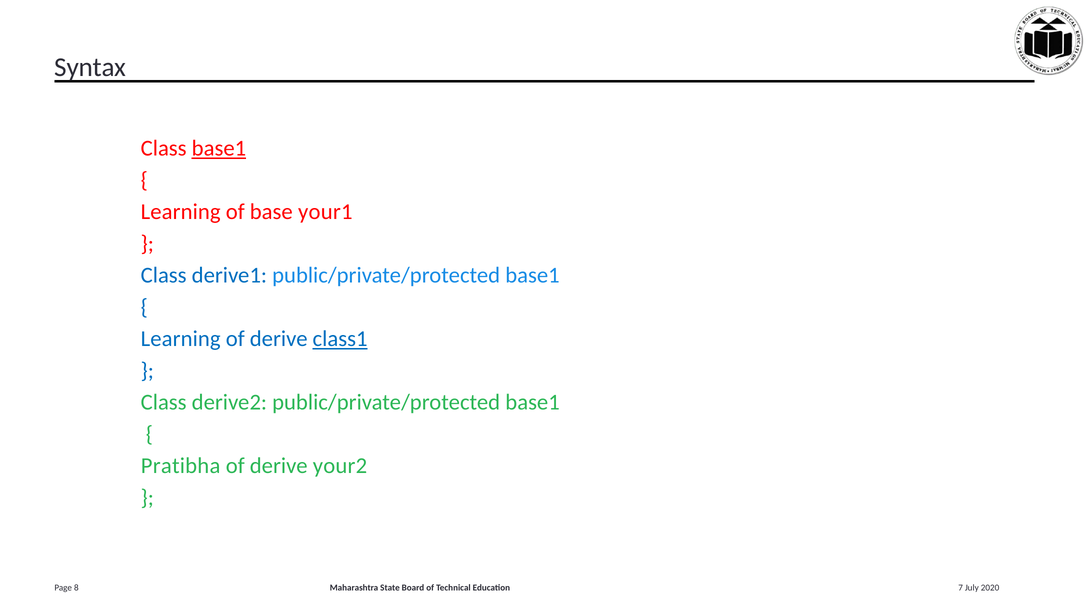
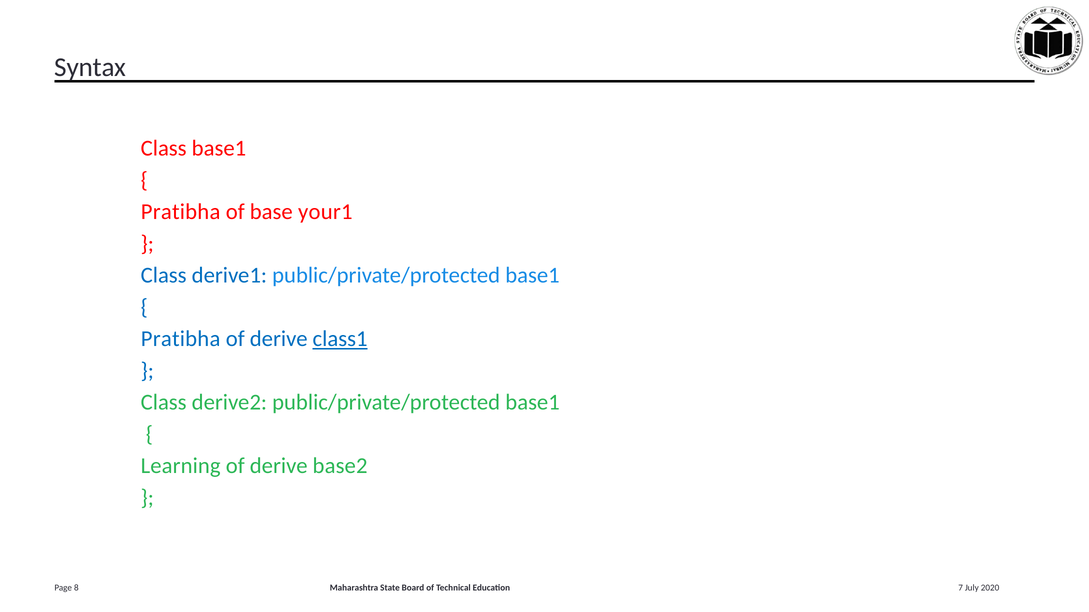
base1 underline: present -> none (219, 149)
Learning: Learning -> Pratibha (181, 212)
Learning: Learning -> Pratibha (181, 339)
Pratibha: Pratibha -> Learning (181, 466)
your2: your2 -> base2 (340, 466)
